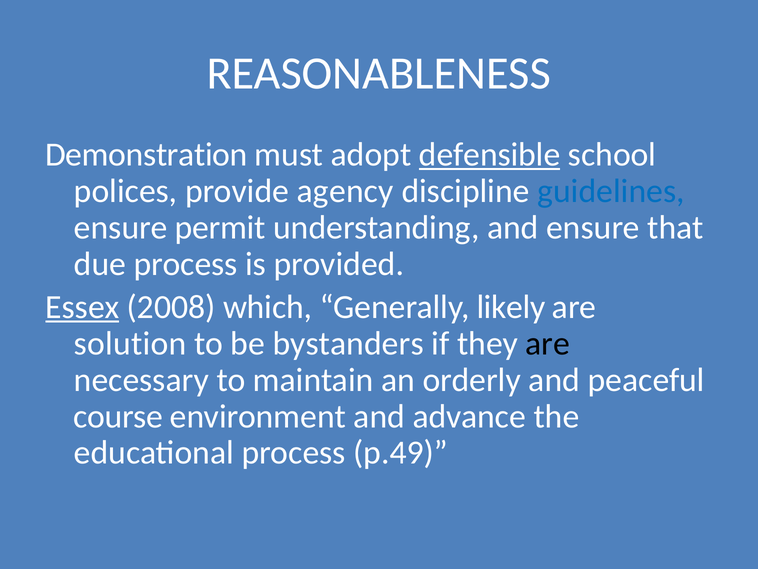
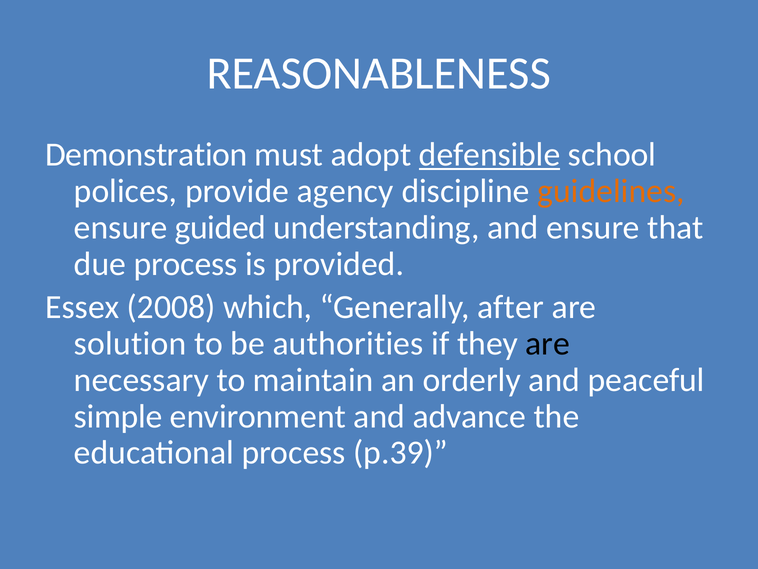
guidelines colour: blue -> orange (611, 191)
permit: permit -> guided (220, 227)
Essex underline: present -> none (82, 307)
likely: likely -> after (511, 307)
bystanders: bystanders -> authorities (348, 343)
course: course -> simple (118, 416)
p.49: p.49 -> p.39 (401, 452)
